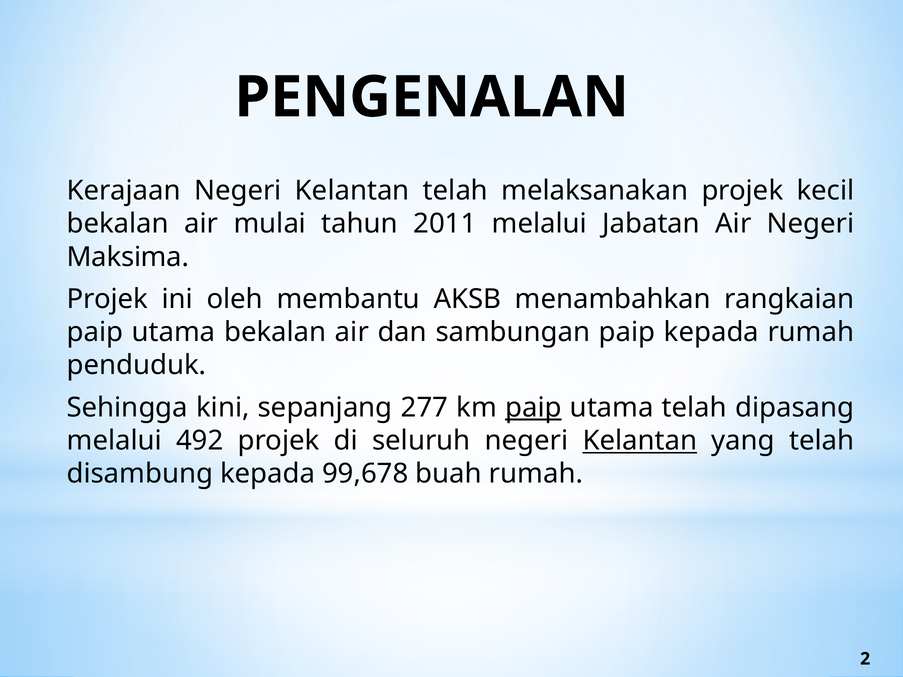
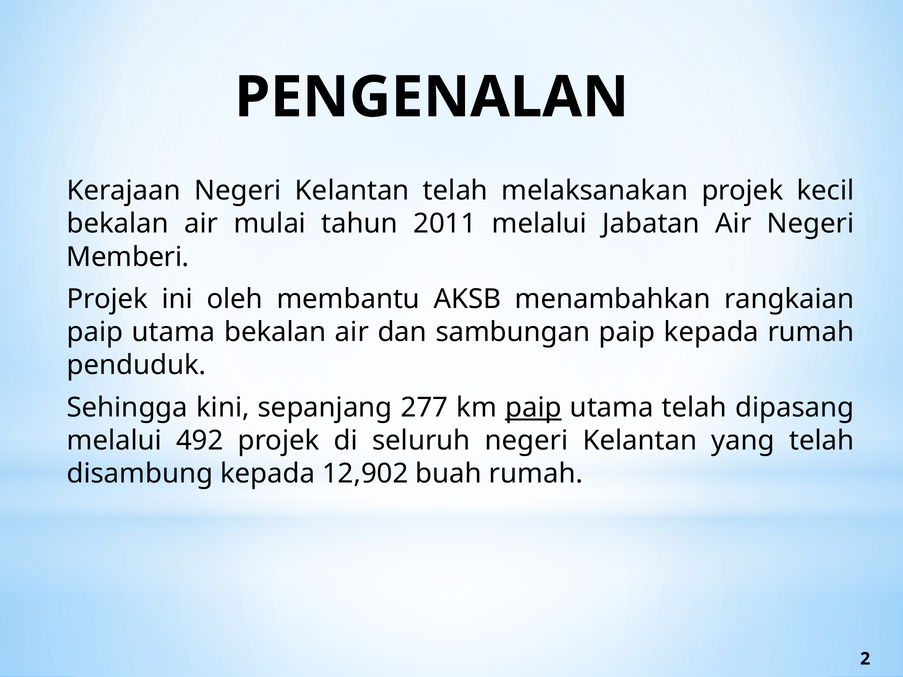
Maksima: Maksima -> Memberi (128, 257)
Kelantan underline: present -> none (640, 441)
99,678: 99,678 -> 12,902 (365, 474)
